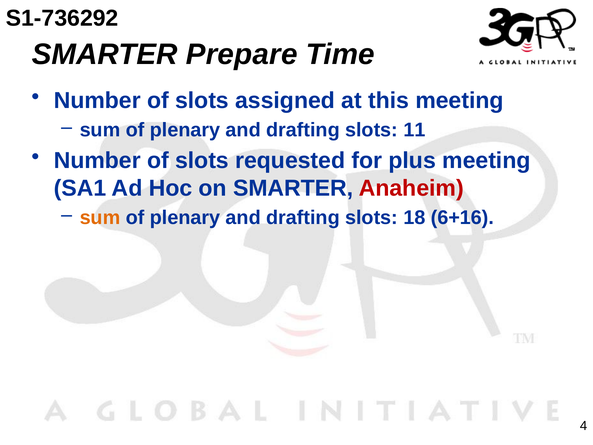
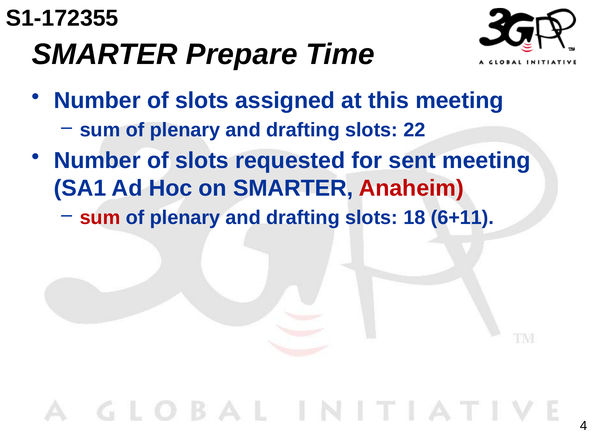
S1-736292: S1-736292 -> S1-172355 (62, 18)
11: 11 -> 22 (414, 130)
plus: plus -> sent (412, 161)
sum colour: orange -> red (100, 218)
6+16: 6+16 -> 6+11 (462, 218)
